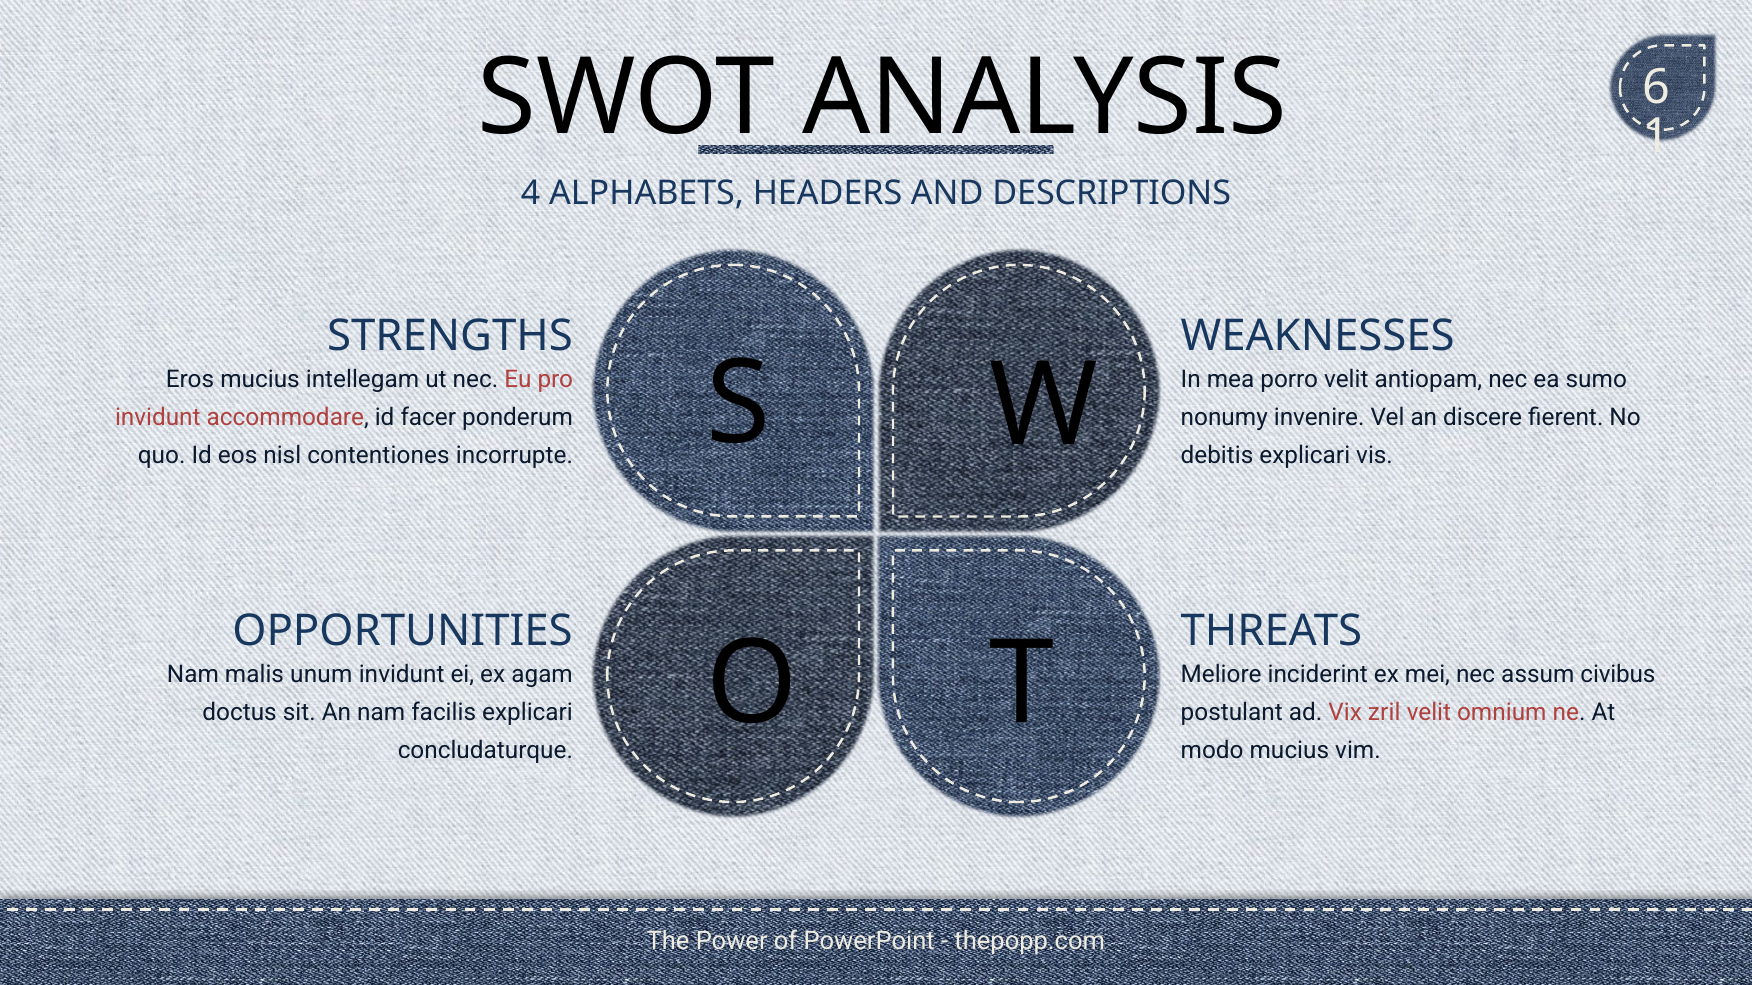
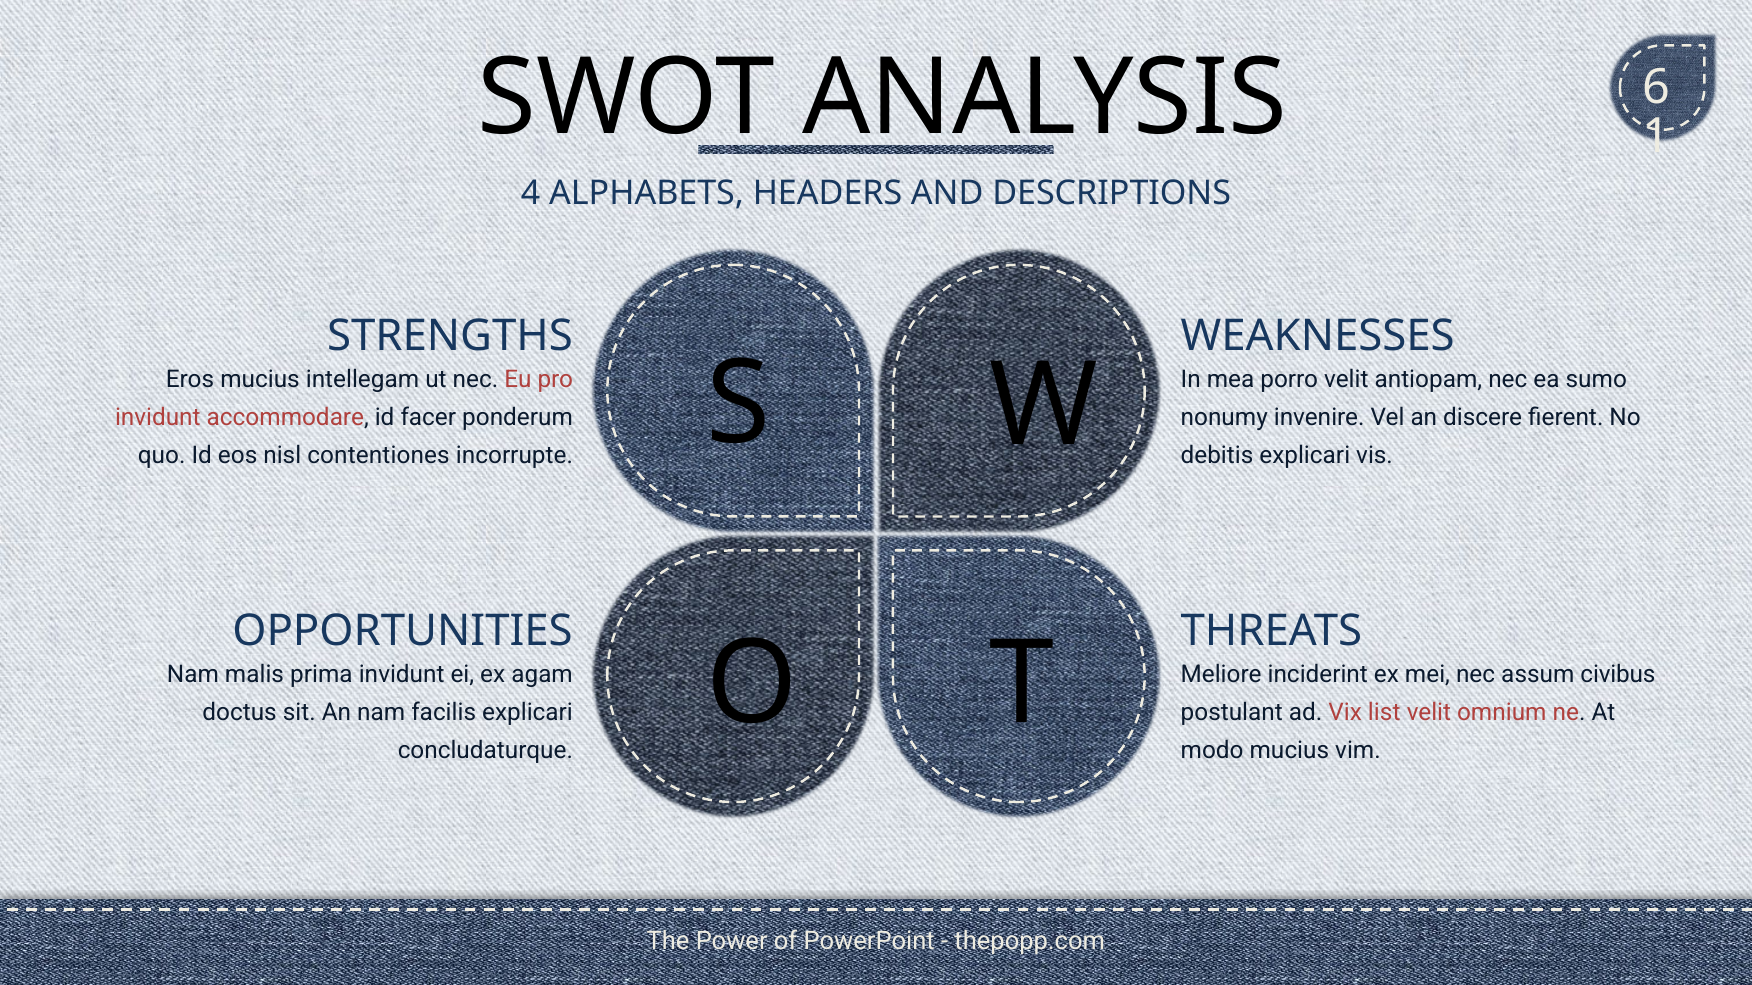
unum: unum -> prima (321, 675)
zril: zril -> list (1384, 713)
